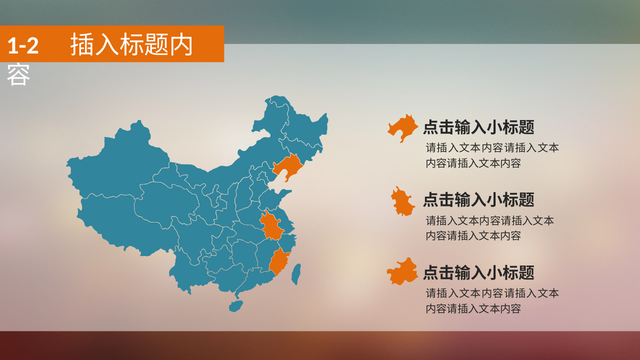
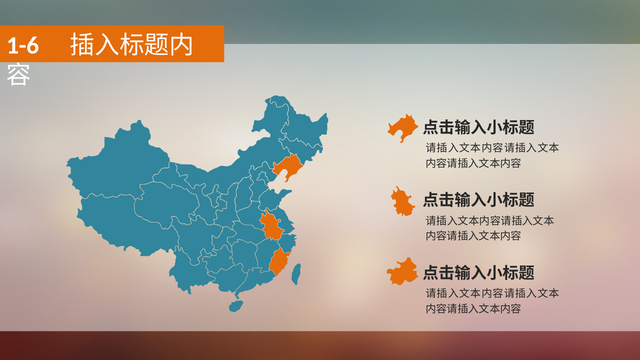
1-2: 1-2 -> 1-6 (23, 45)
